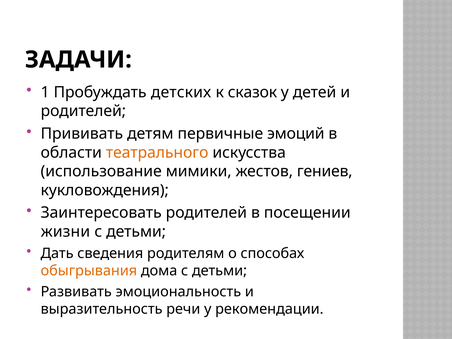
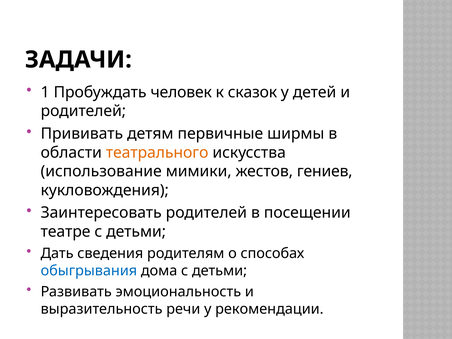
детских: детских -> человек (181, 92)
эмоций: эмоций -> ширмы (296, 134)
жизни: жизни -> театре (66, 232)
обыгрывания colour: orange -> blue (89, 271)
